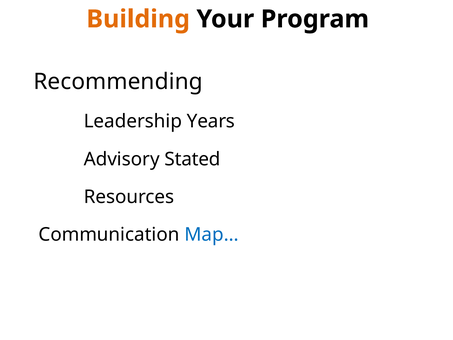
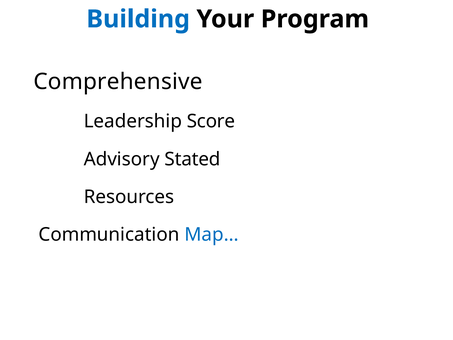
Building colour: orange -> blue (138, 19)
Recommending: Recommending -> Comprehensive (118, 82)
Years: Years -> Score (211, 121)
